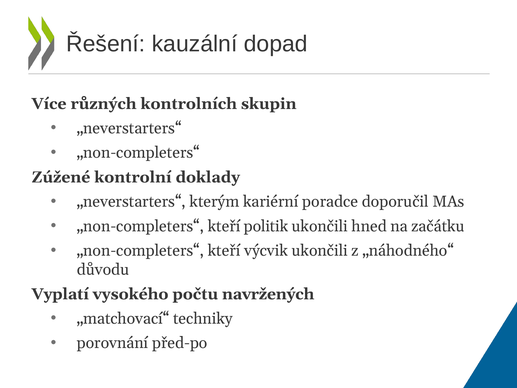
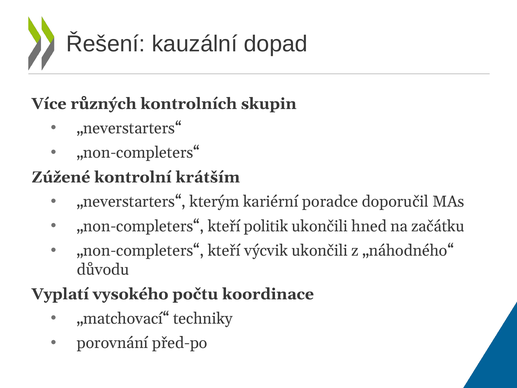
doklady: doklady -> krátším (208, 177)
navržených: navržených -> koordinace (268, 294)
